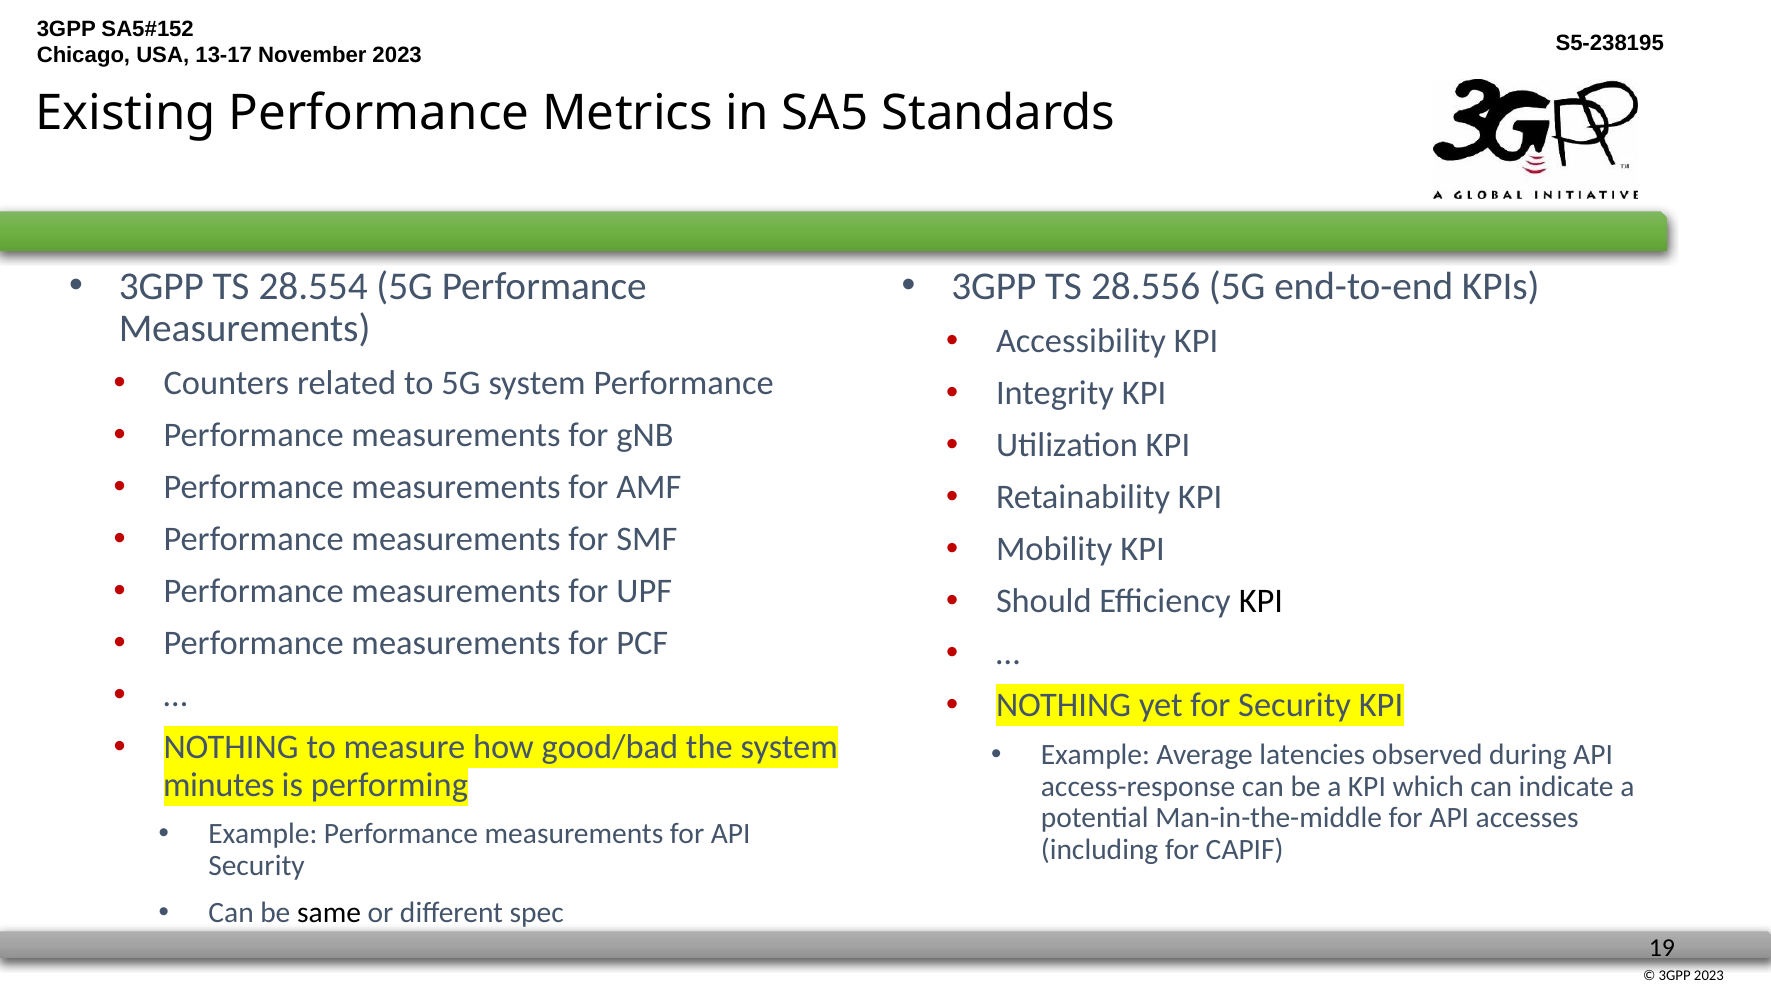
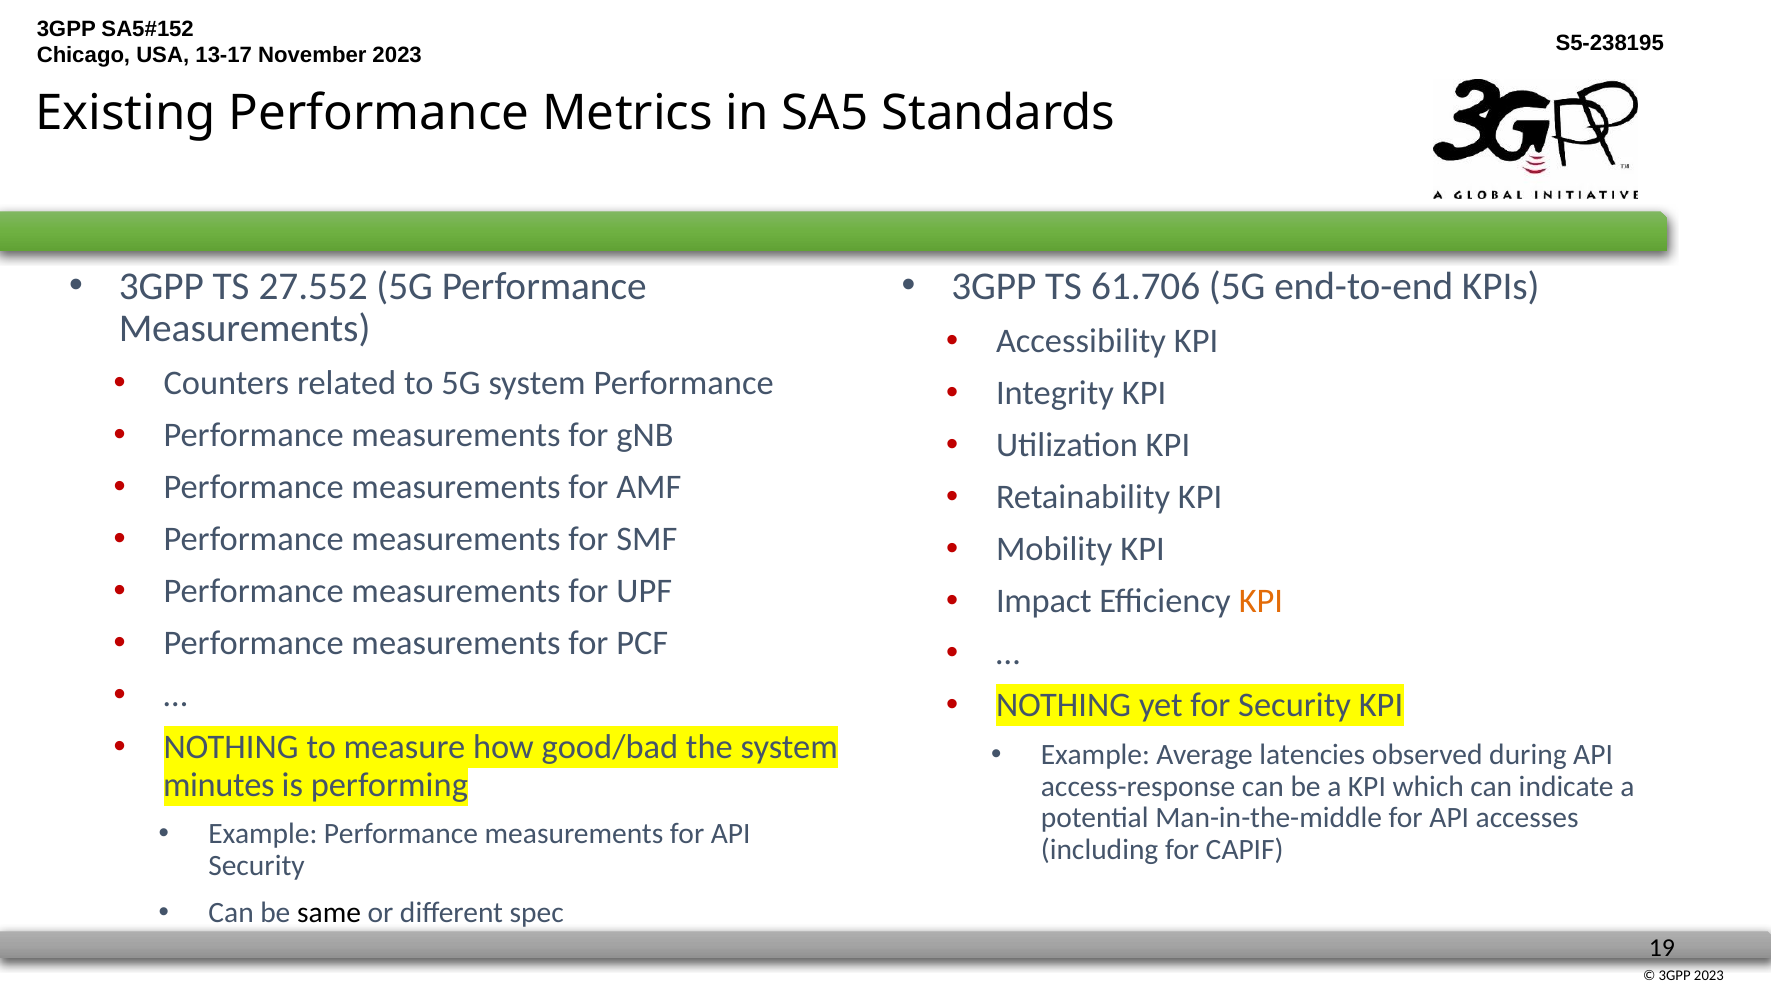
28.554: 28.554 -> 27.552 (313, 286)
28.556: 28.556 -> 61.706 (1146, 286)
Should: Should -> Impact (1044, 601)
KPI colour: black -> orange (1261, 601)
